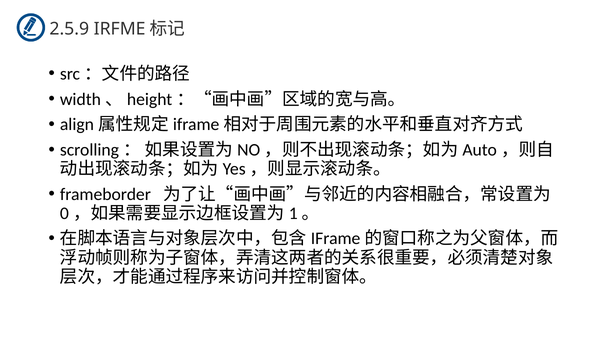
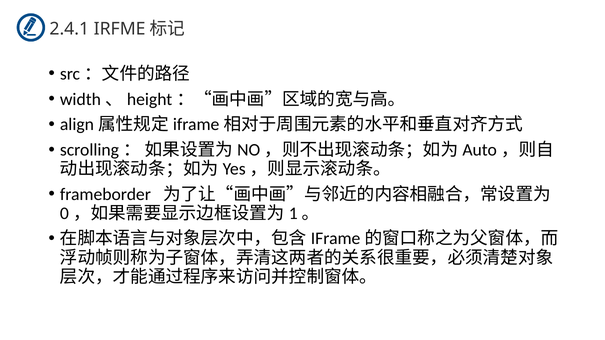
2.5.9: 2.5.9 -> 2.4.1 (69, 29)
